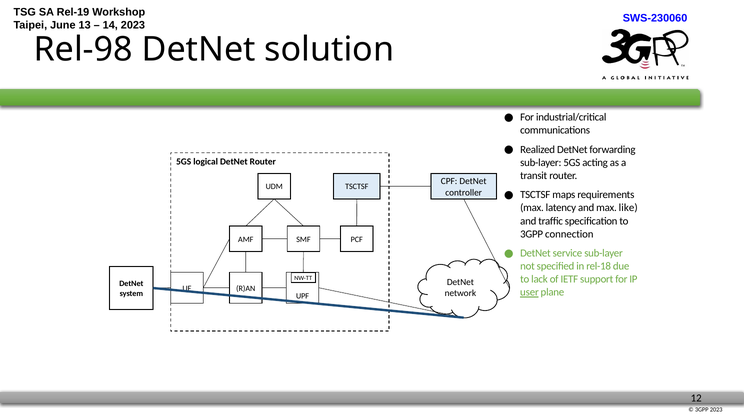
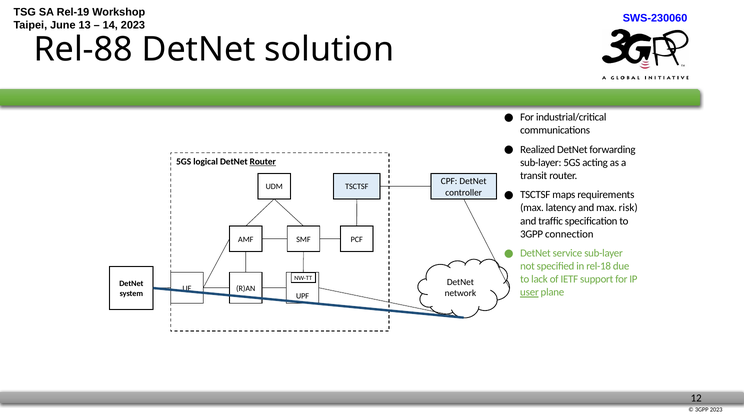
Rel-98: Rel-98 -> Rel-88 (83, 49)
Router underline: none -> present (263, 162)
like: like -> risk (628, 208)
